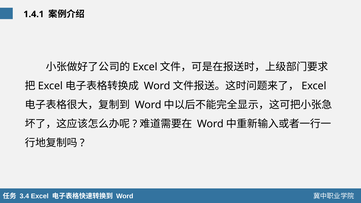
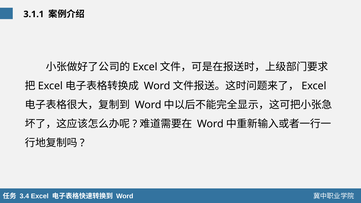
1.4.1: 1.4.1 -> 3.1.1 (34, 14)
